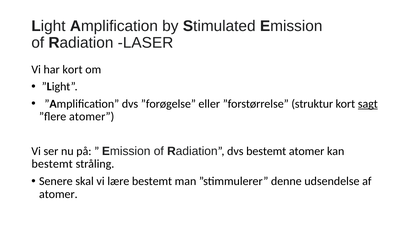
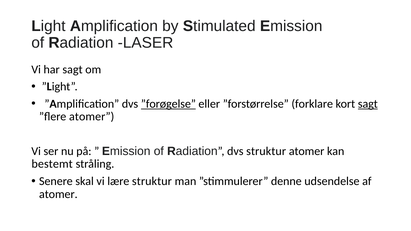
har kort: kort -> sagt (73, 69)
”forøgelse underline: none -> present (168, 104)
struktur: struktur -> forklare (312, 104)
dvs bestemt: bestemt -> struktur (266, 151)
lære bestemt: bestemt -> struktur (152, 181)
